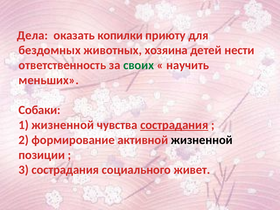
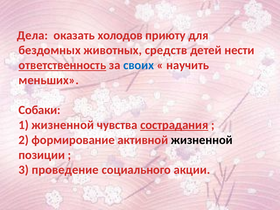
копилки: копилки -> холодов (120, 35)
хозяина: хозяина -> средств (166, 50)
ответственность underline: none -> present (62, 65)
своих colour: green -> blue (139, 65)
3 сострадания: сострадания -> проведение (65, 170)
живет: живет -> акции (192, 170)
